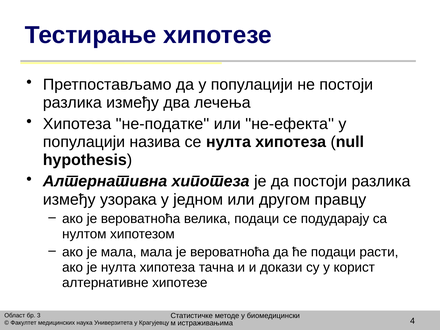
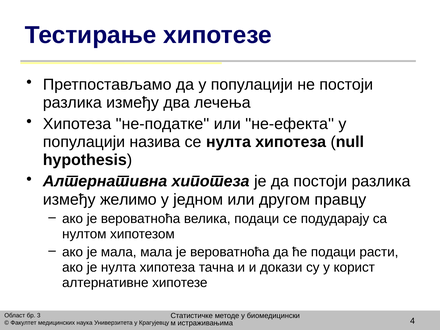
узорака: узорака -> желимо (128, 199)
